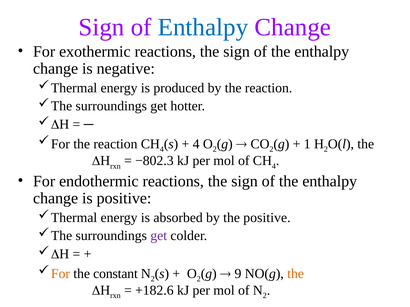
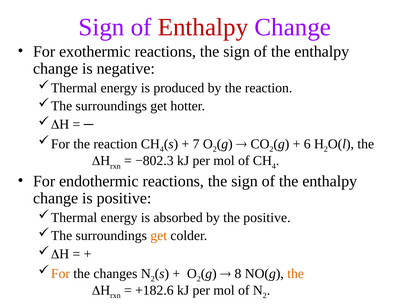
Enthalpy colour: blue -> red (203, 27)
4: 4 -> 7 (196, 144)
1: 1 -> 6 (307, 144)
get colour: purple -> orange (159, 236)
constant: constant -> changes (115, 274)
9: 9 -> 8 (238, 274)
